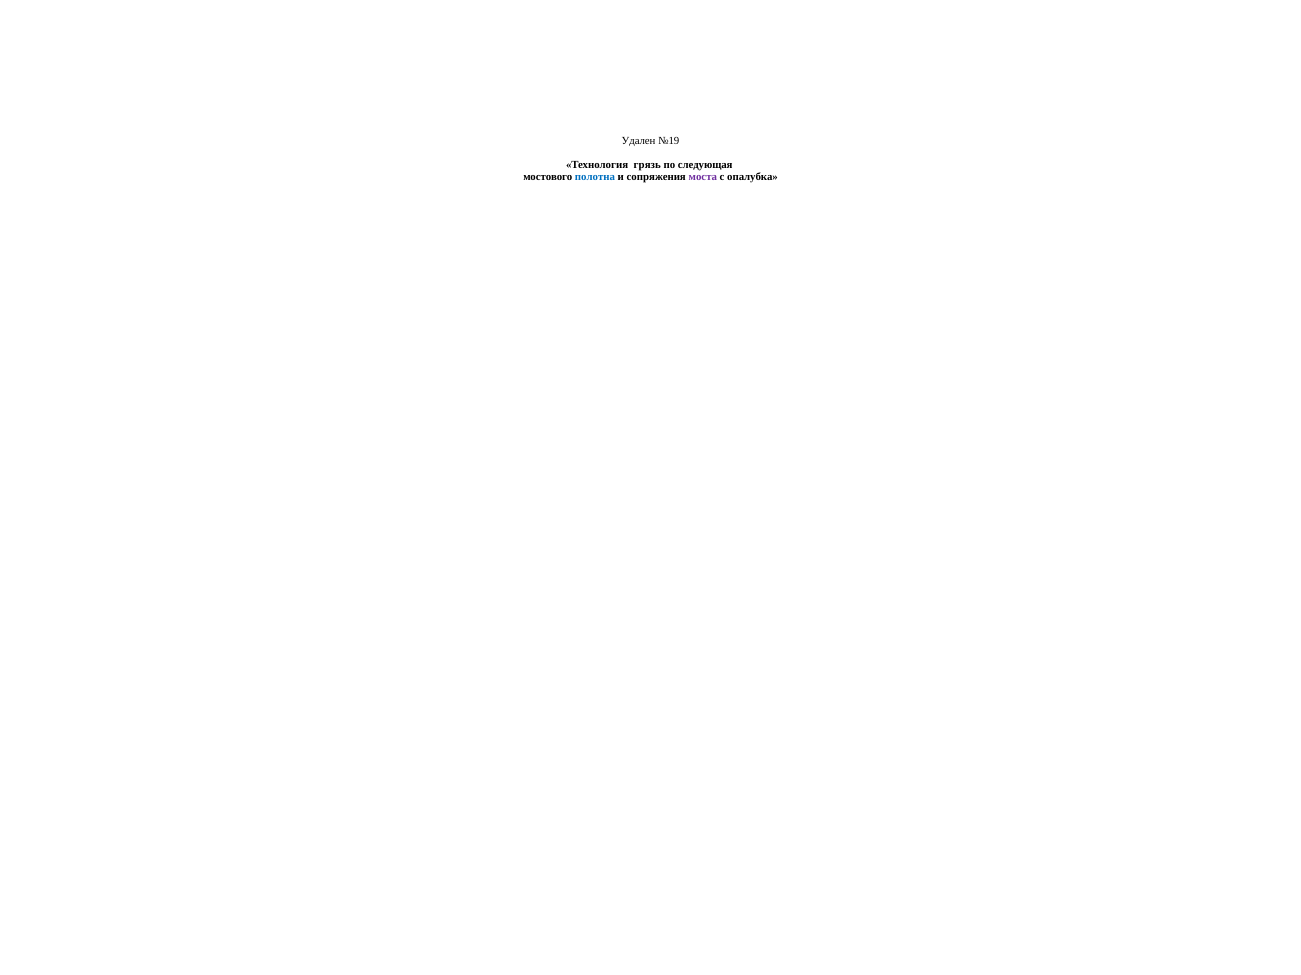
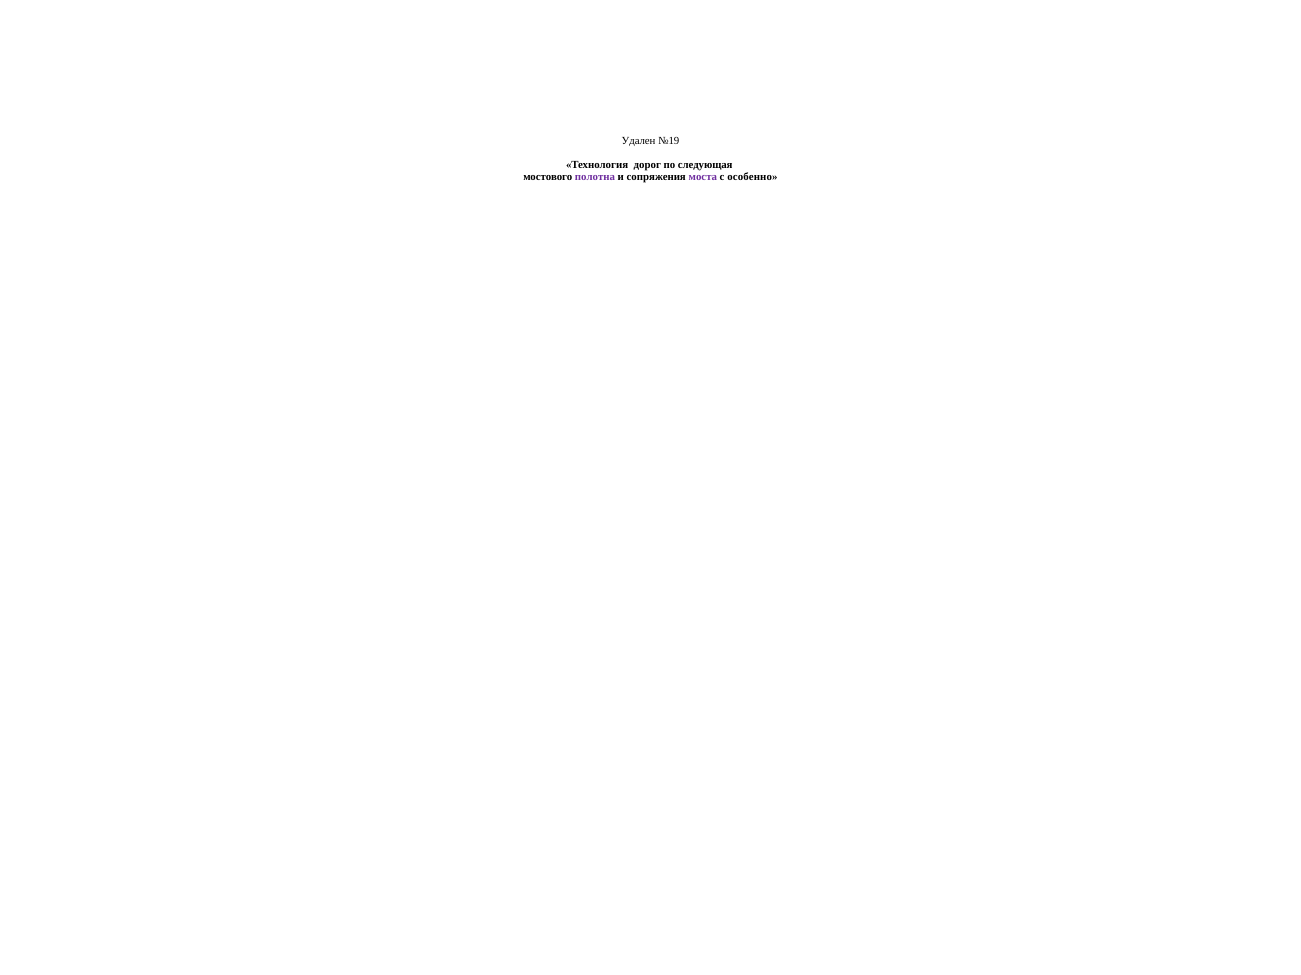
грязь: грязь -> дорог (647, 165)
полотна colour: blue -> purple (595, 177)
опалубка: опалубка -> особенно (752, 177)
